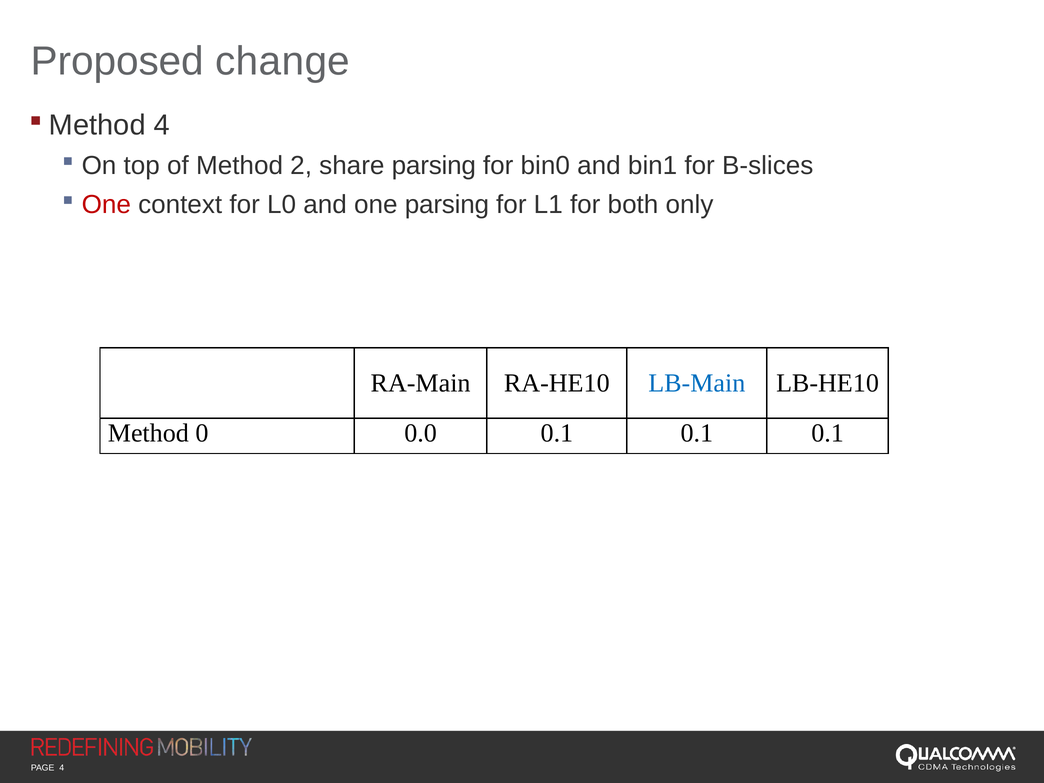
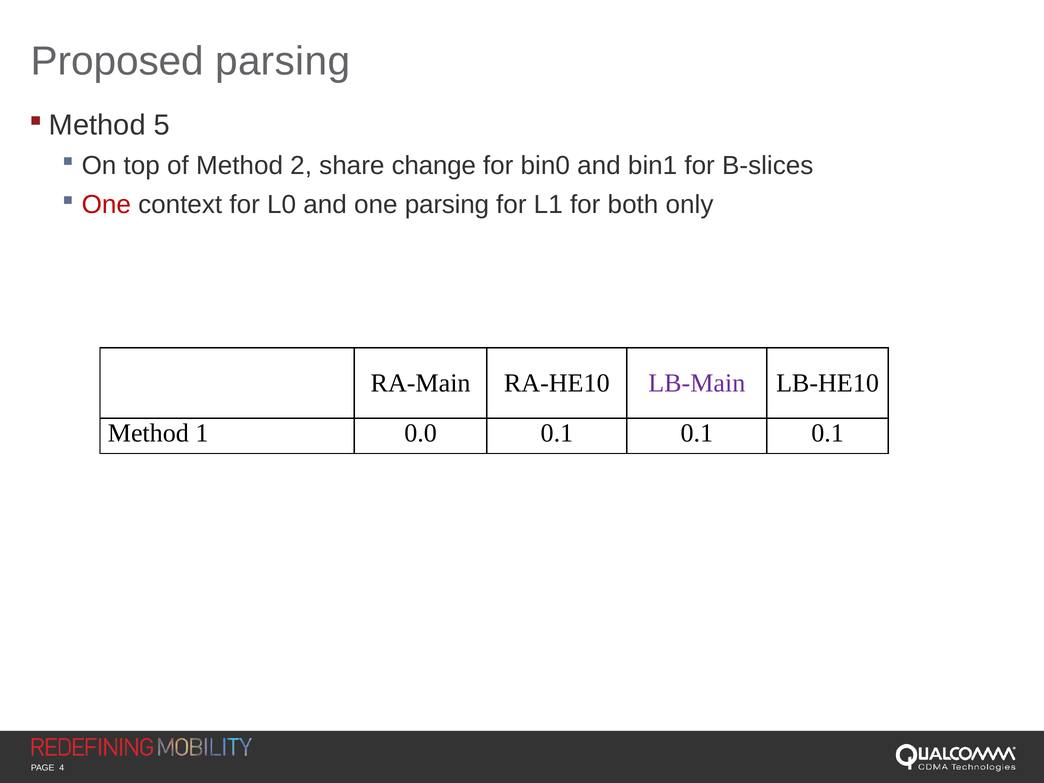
Proposed change: change -> parsing (283, 61)
4: 4 -> 5 (162, 125)
share parsing: parsing -> change (434, 166)
LB-Main colour: blue -> purple (697, 383)
0: 0 -> 1 (202, 433)
